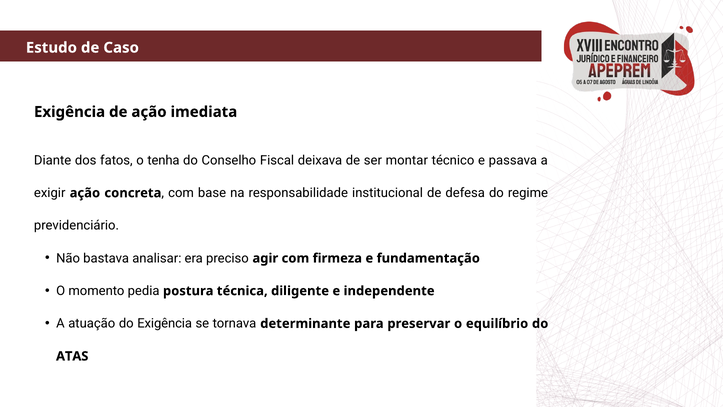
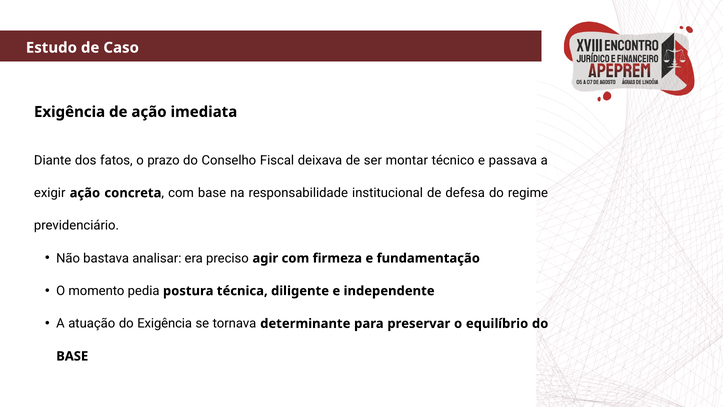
tenha: tenha -> prazo (164, 160)
ATAS: ATAS -> BASE (72, 356)
